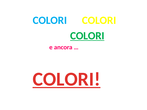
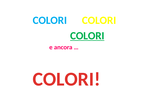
COLORI underline: present -> none (66, 79)
